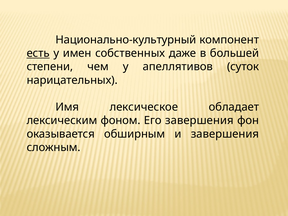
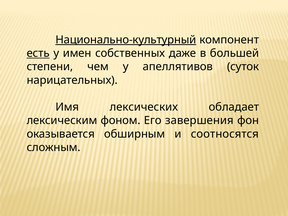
Национально-культурный underline: none -> present (126, 40)
лексическое: лексическое -> лексических (144, 107)
и завершения: завершения -> соотносятся (225, 134)
